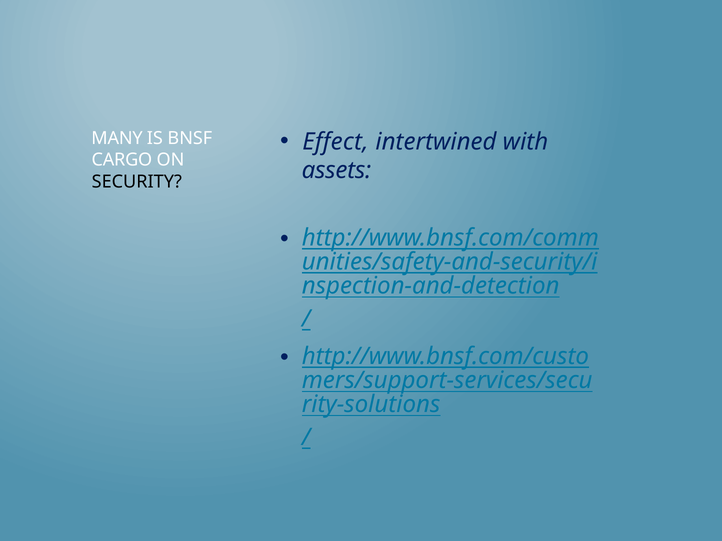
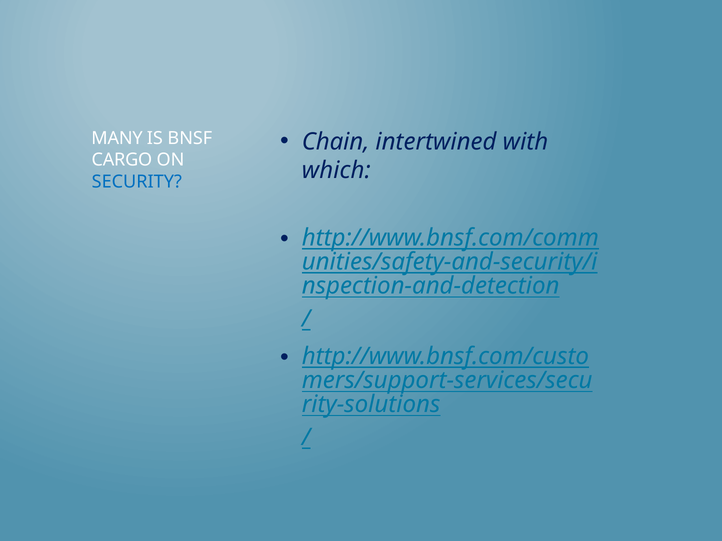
Effect: Effect -> Chain (336, 142)
assets: assets -> which (336, 171)
SECURITY colour: black -> blue (137, 182)
